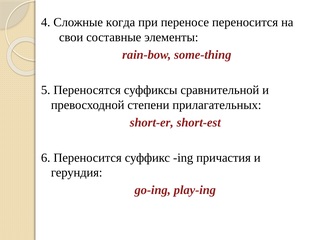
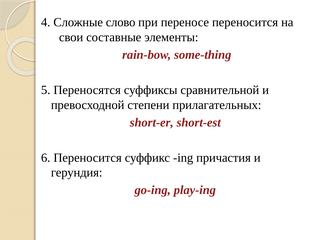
когда: когда -> слово (121, 22)
